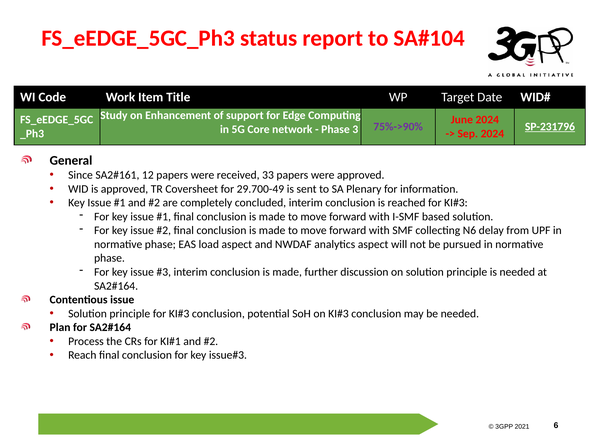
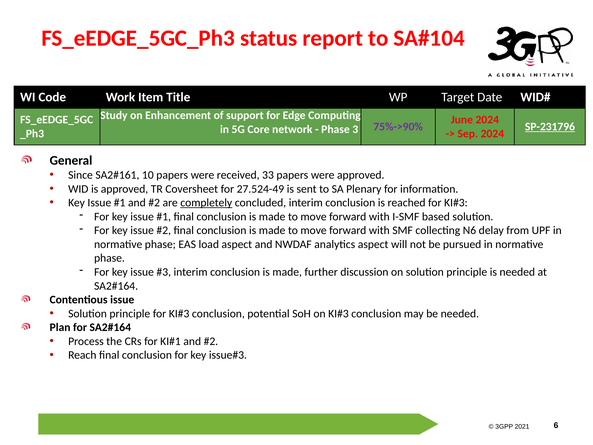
12: 12 -> 10 (148, 175)
29.700-49: 29.700-49 -> 27.524-49 (260, 189)
completely underline: none -> present (206, 203)
